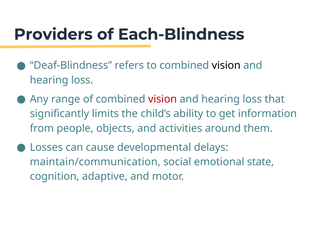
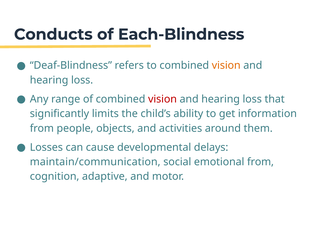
Providers: Providers -> Conducts (53, 34)
vision colour: black -> orange (226, 65)
emotional state: state -> from (260, 162)
